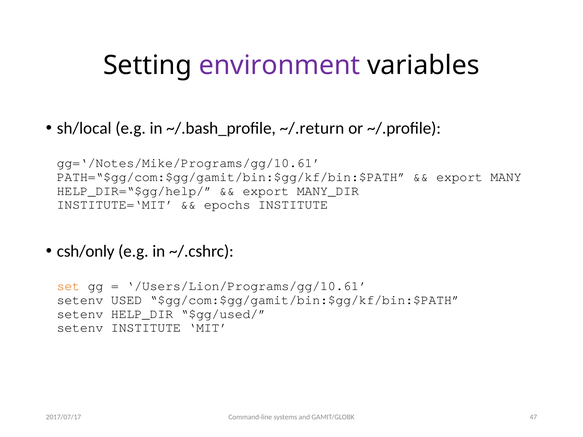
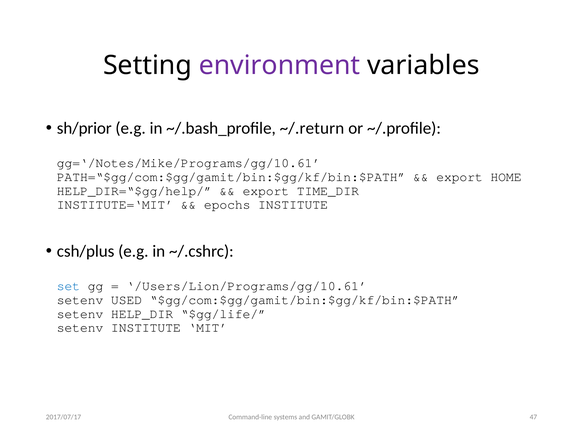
sh/local: sh/local -> sh/prior (84, 128)
MANY: MANY -> HOME (506, 177)
MANY_DIR: MANY_DIR -> TIME_DIR (328, 191)
csh/only: csh/only -> csh/plus (86, 251)
set colour: orange -> blue (68, 286)
$gg/used/: $gg/used/ -> $gg/life/ (223, 314)
